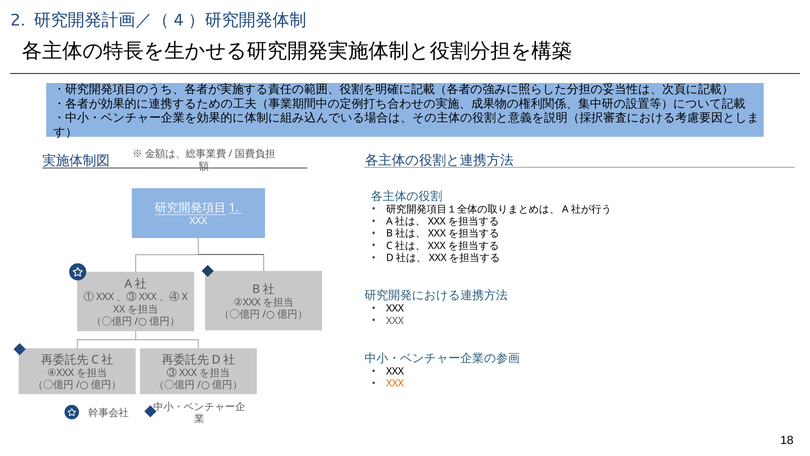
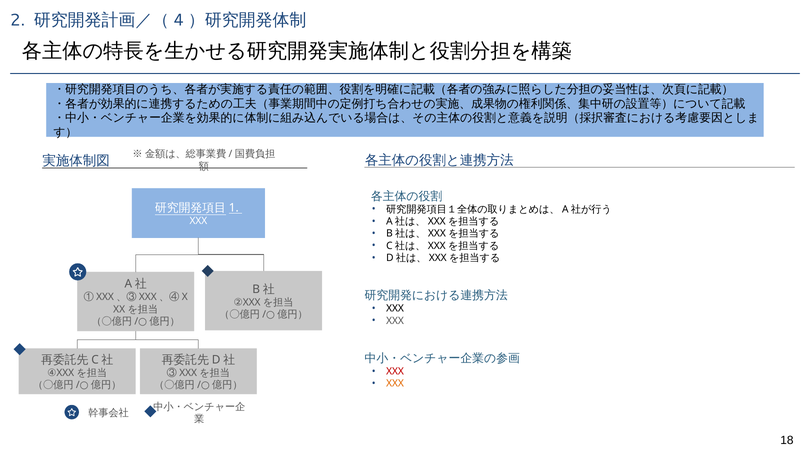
XXX colour: black -> red (395, 371)
